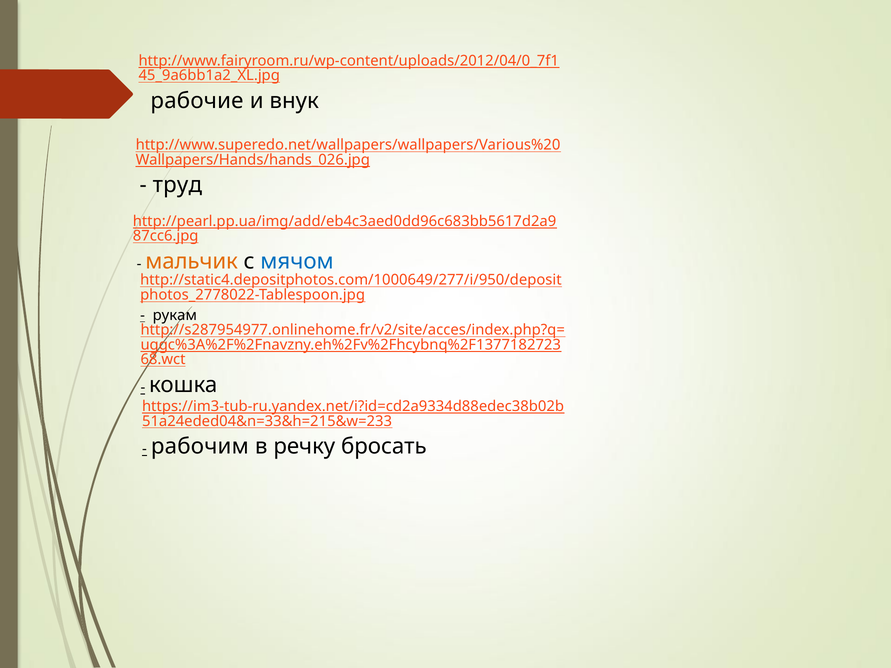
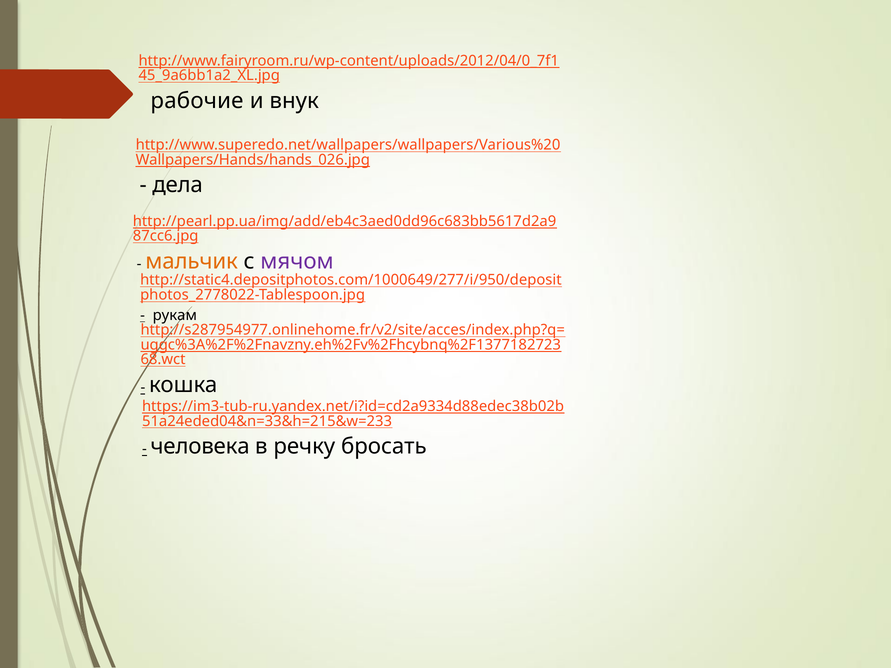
труд: труд -> дела (178, 185)
мячом colour: blue -> purple (297, 261)
рабочим: рабочим -> человека (200, 446)
